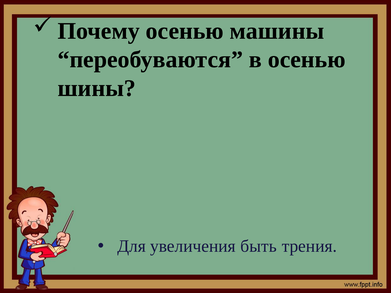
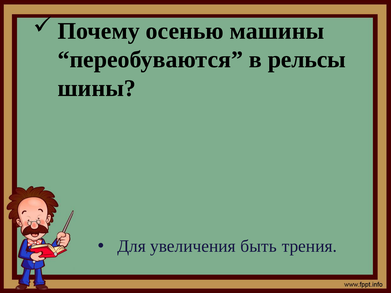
в осенью: осенью -> рельсы (307, 60)
